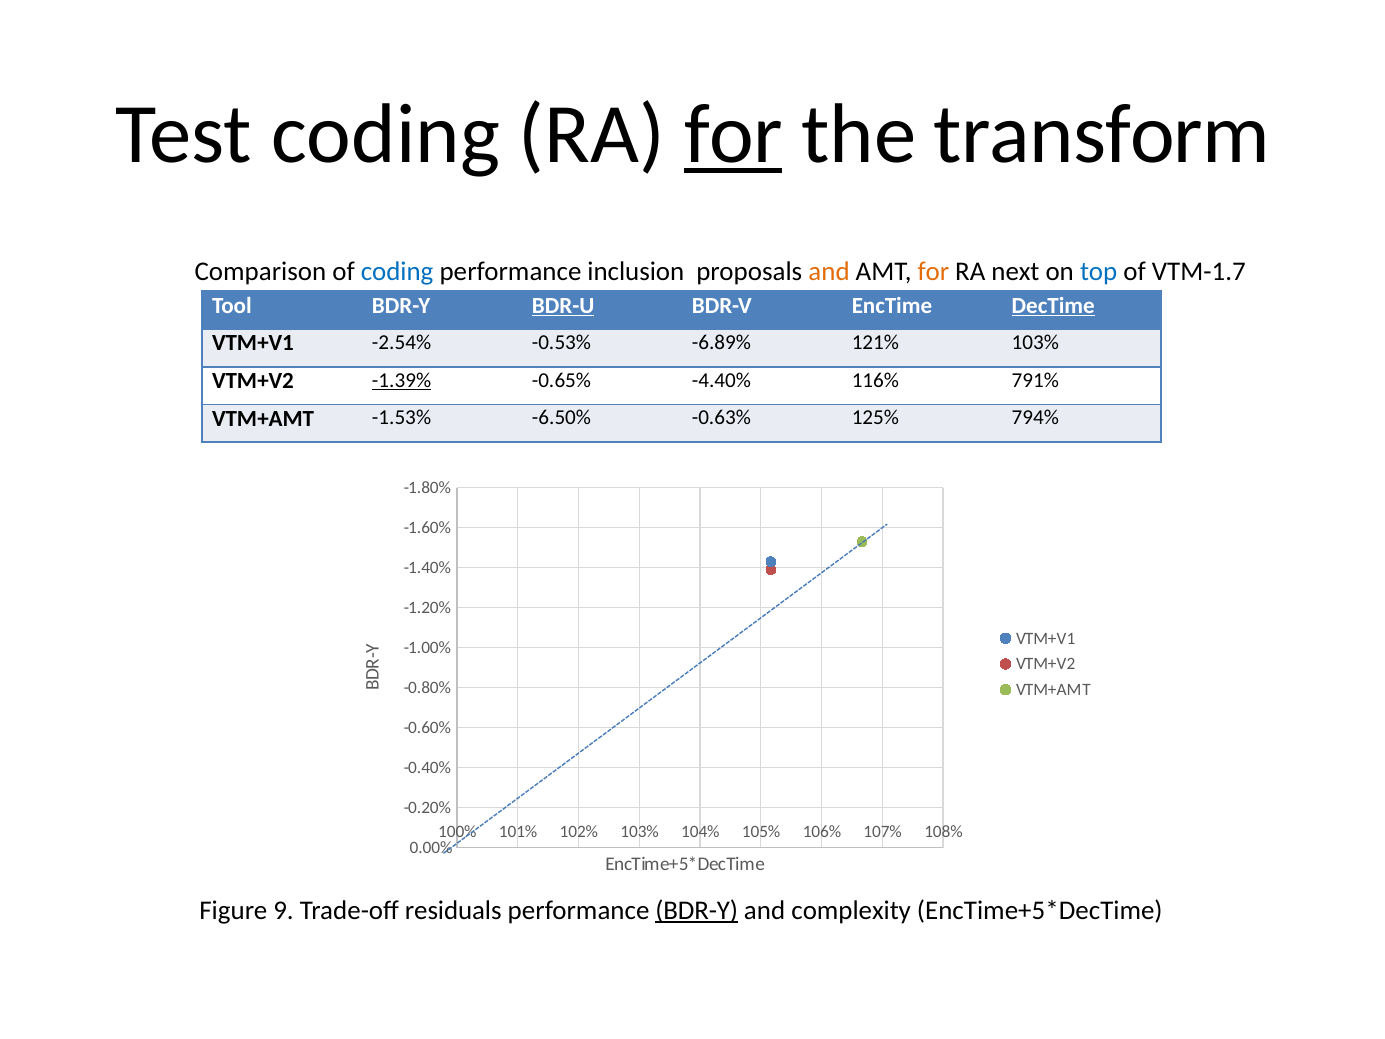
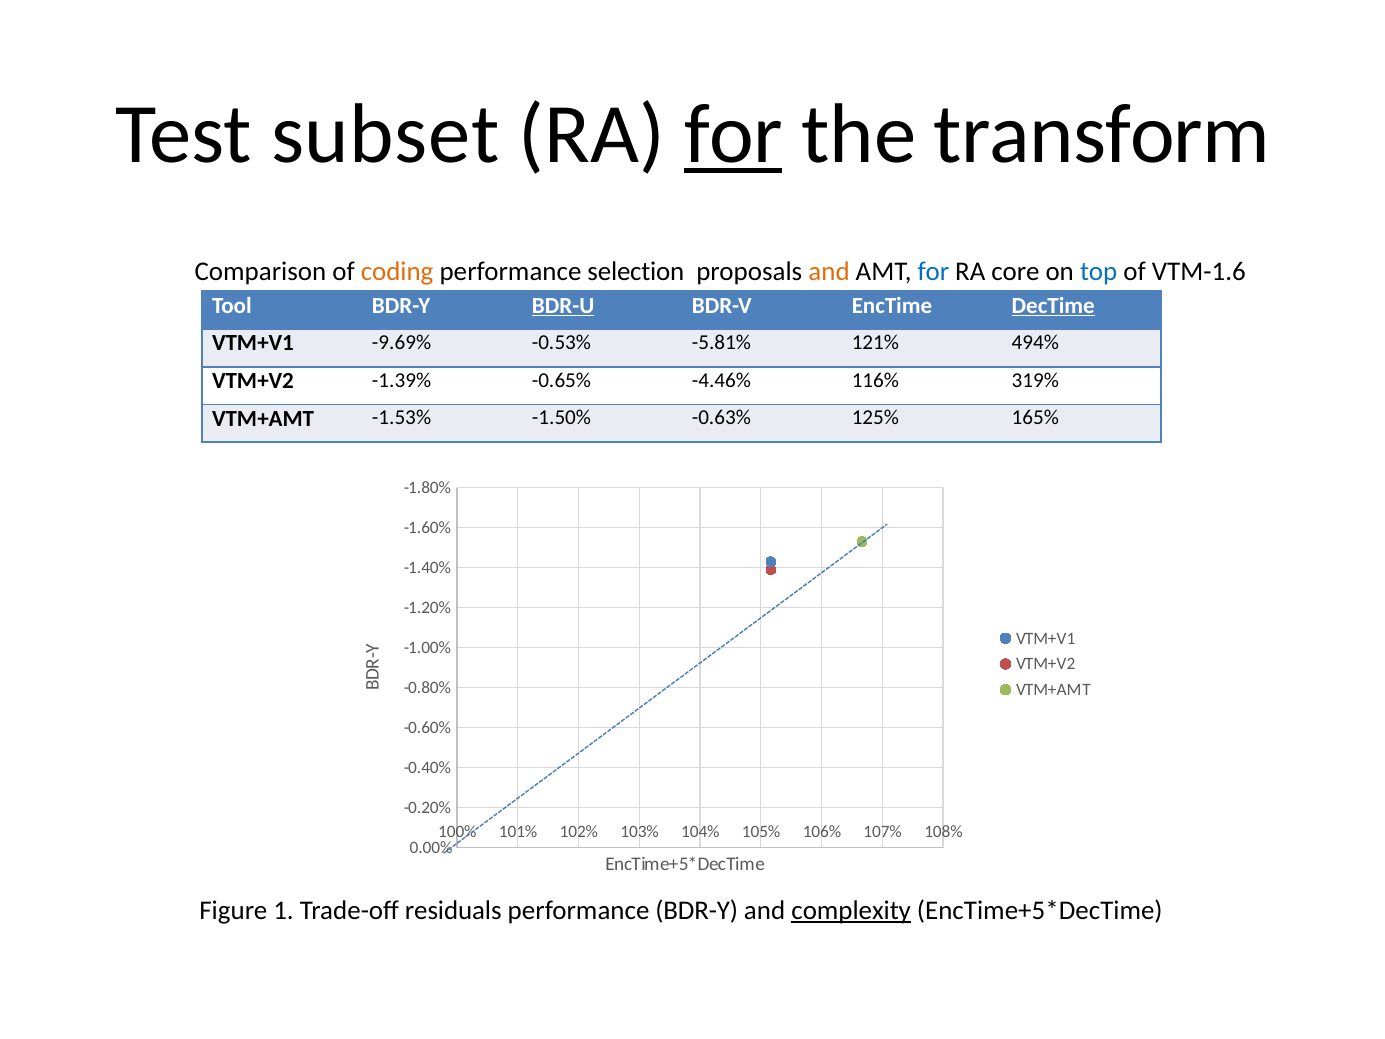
Test coding: coding -> subset (385, 134)
coding colour: blue -> orange (397, 272)
inclusion: inclusion -> selection (636, 272)
for colour: orange -> blue (933, 272)
next: next -> core (1015, 272)
VTM-1.7: VTM-1.7 -> VTM-1.6 (1199, 272)
-2.54%: -2.54% -> -9.69% (402, 342)
-6.89%: -6.89% -> -5.81% (721, 342)
121% 103%: 103% -> 494% (1035, 342)
-1.39% underline: present -> none (402, 380)
-4.40%: -4.40% -> -4.46% (721, 380)
791%: 791% -> 319% (1035, 380)
-6.50%: -6.50% -> -1.50% (561, 418)
794%: 794% -> 165% (1035, 418)
9: 9 -> 1 (284, 911)
BDR-Y underline: present -> none (697, 911)
complexity underline: none -> present (851, 911)
